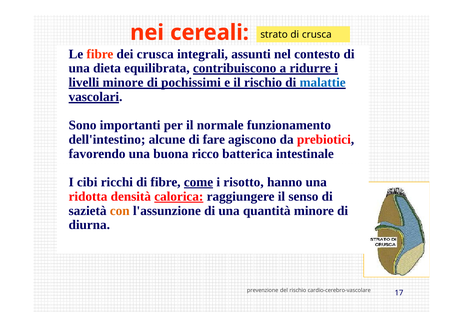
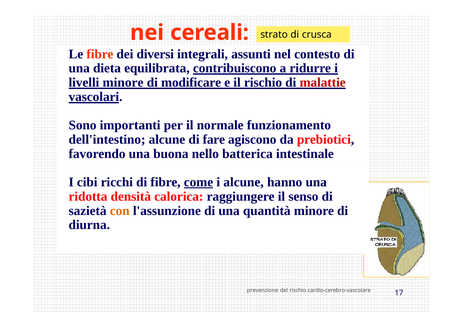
dei crusca: crusca -> diversi (155, 54)
pochissimi: pochissimi -> modificare (191, 83)
malattie colour: blue -> red (323, 83)
ricco: ricco -> nello (205, 154)
i risotto: risotto -> alcune (244, 182)
calorica underline: present -> none (179, 197)
